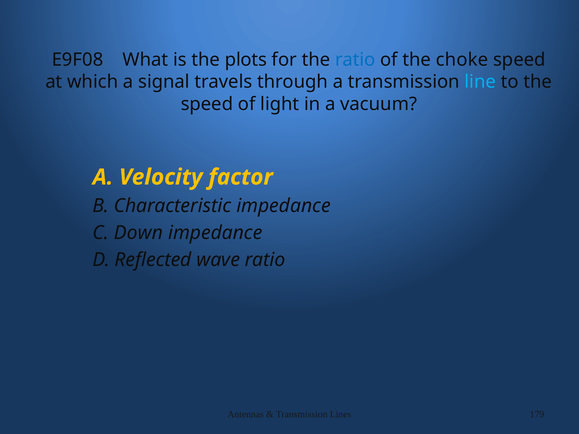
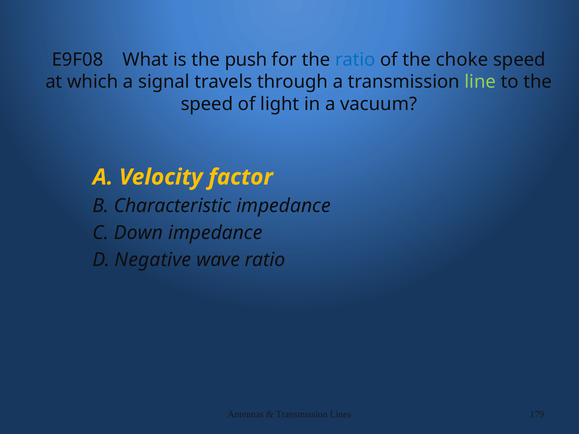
plots: plots -> push (246, 60)
line colour: light blue -> light green (480, 82)
Reflected: Reflected -> Negative (153, 260)
